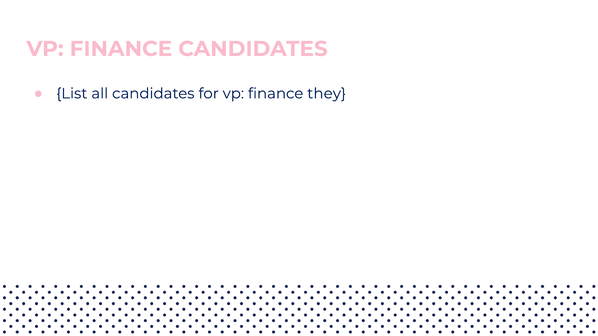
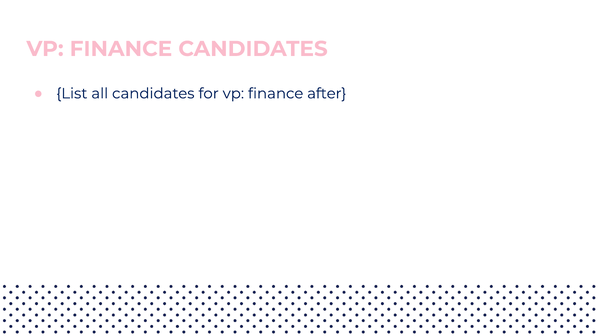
they: they -> after (327, 94)
